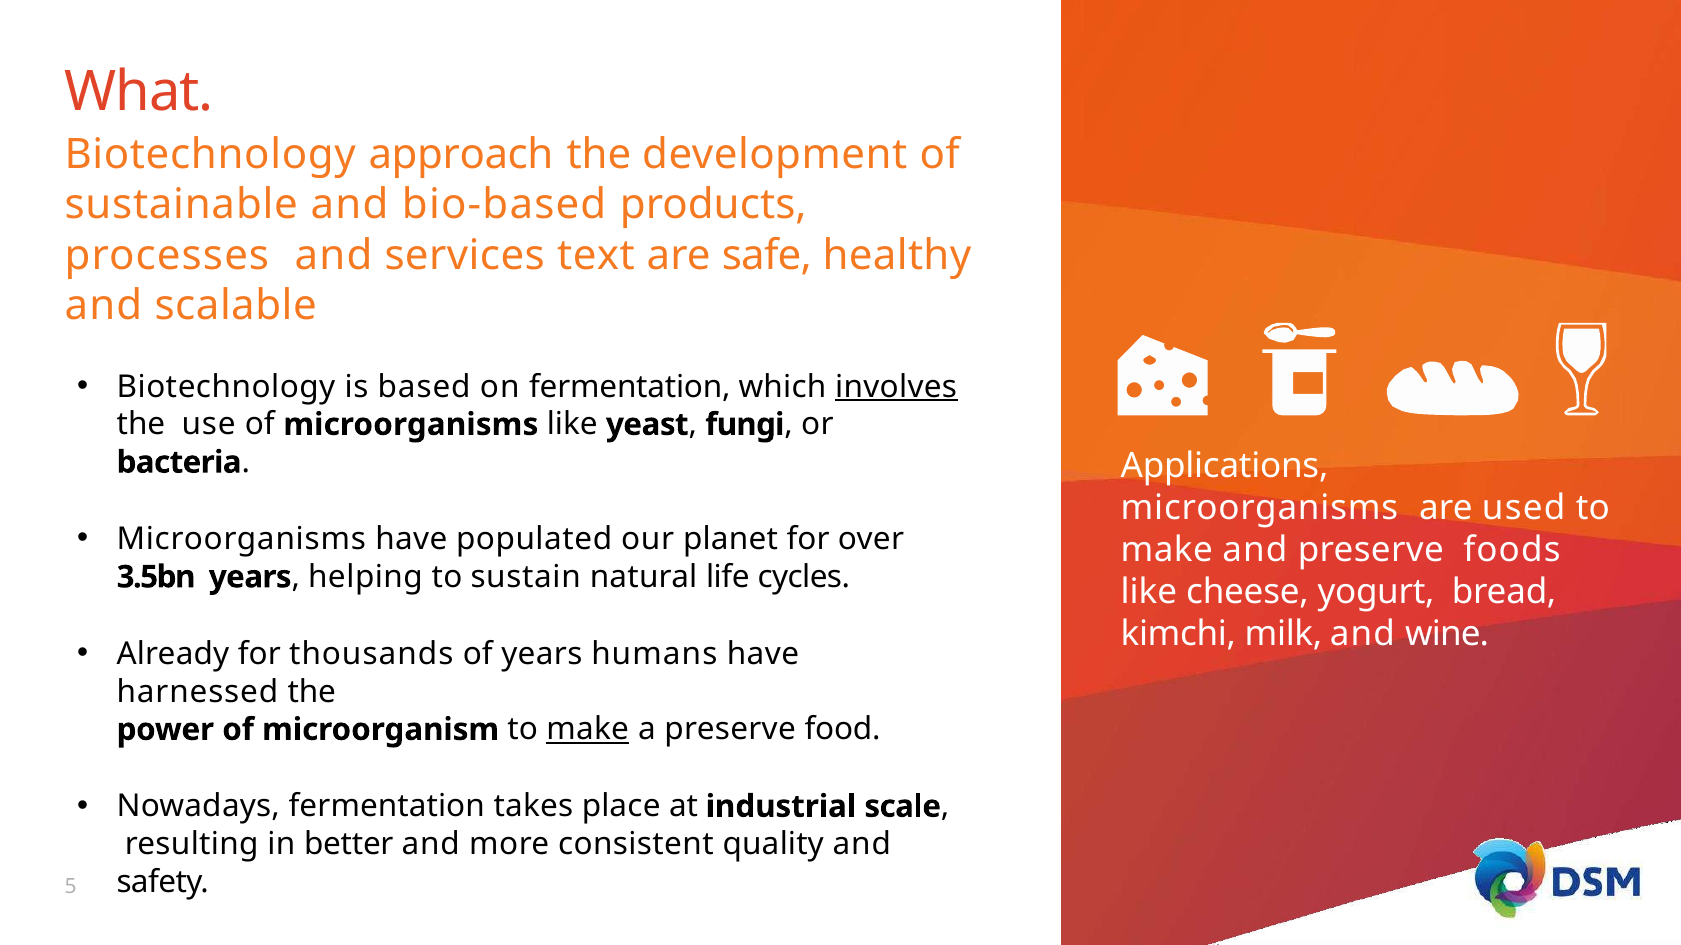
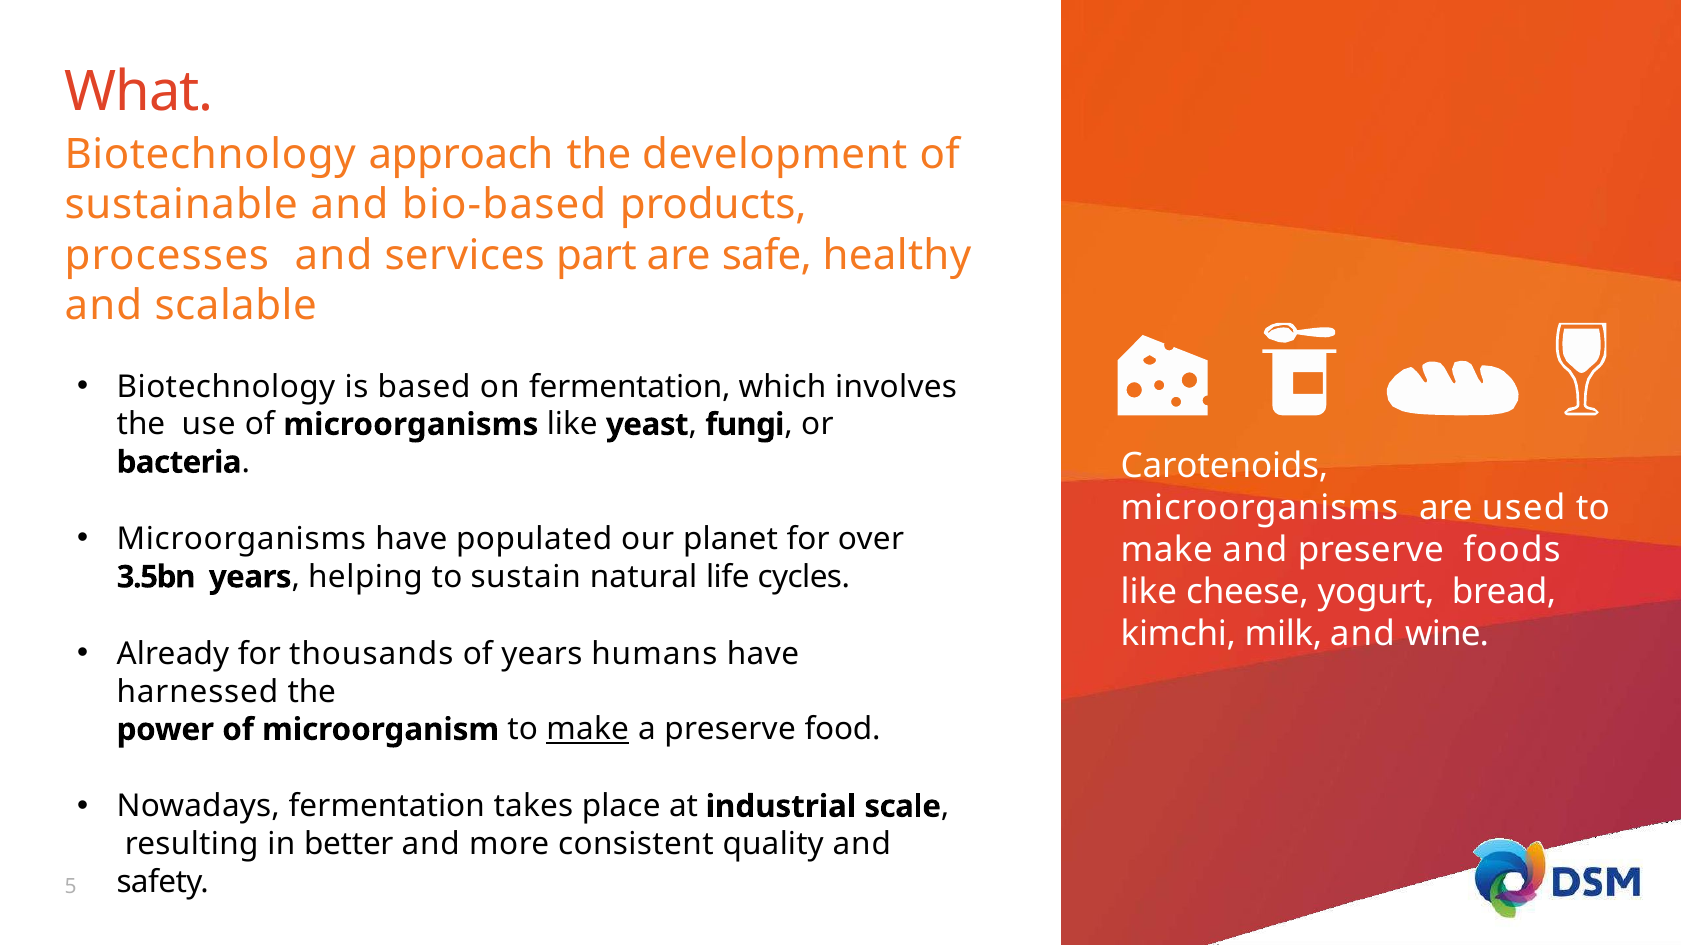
text: text -> part (596, 256)
involves underline: present -> none (896, 387)
Applications: Applications -> Carotenoids (1224, 466)
